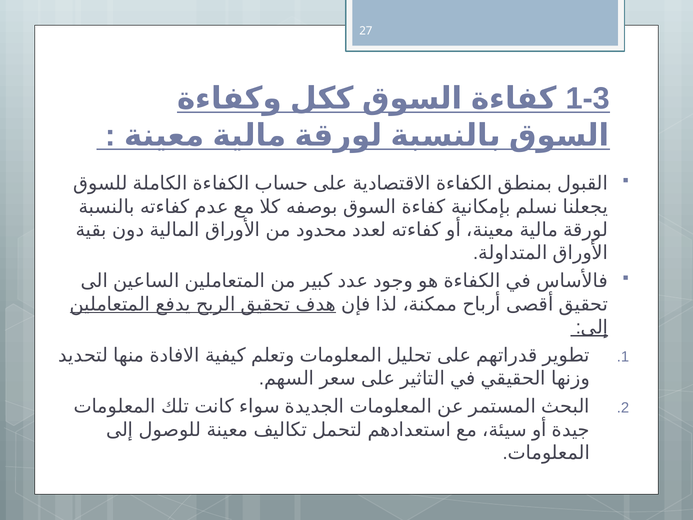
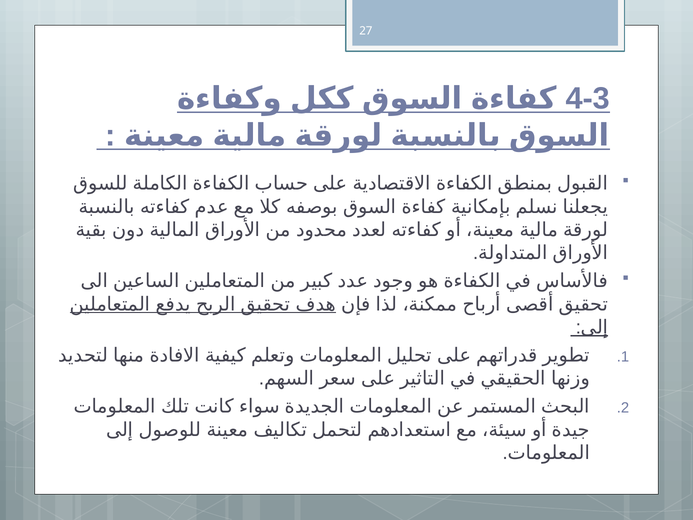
1-3: 1-3 -> 4-3 (588, 99)
